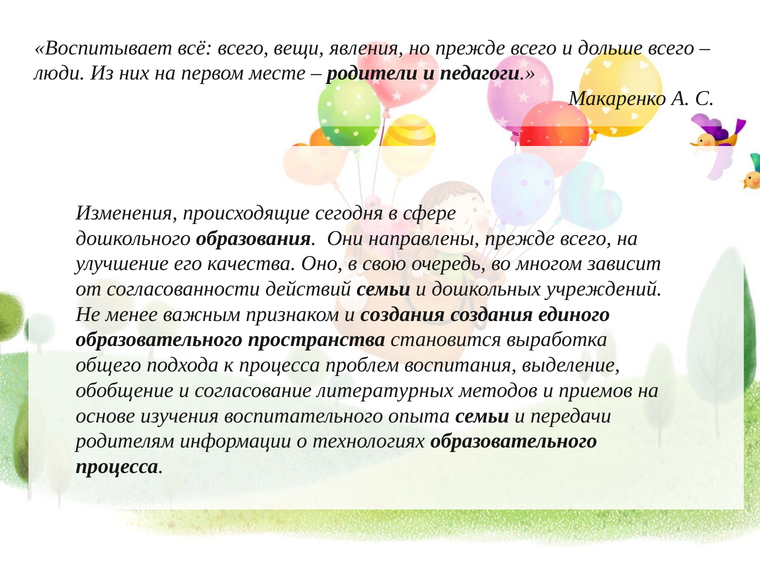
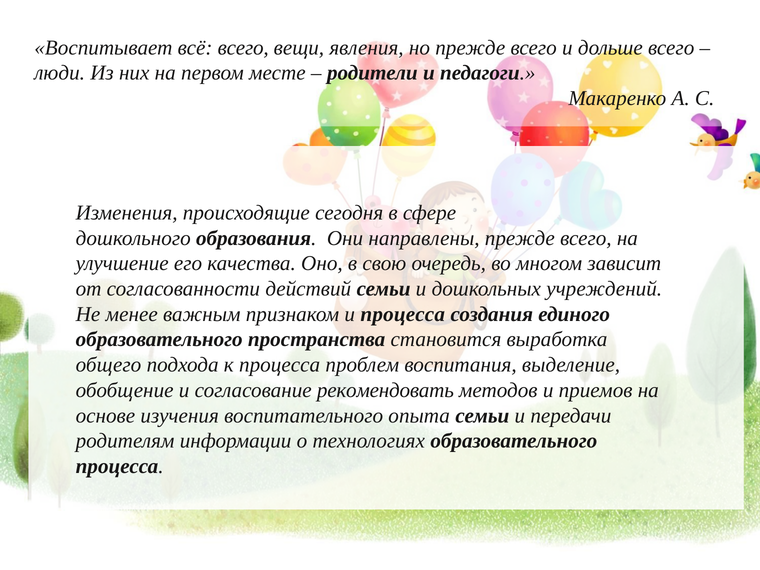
и создания: создания -> процесса (403, 314)
литературных: литературных -> рекомендовать (385, 390)
